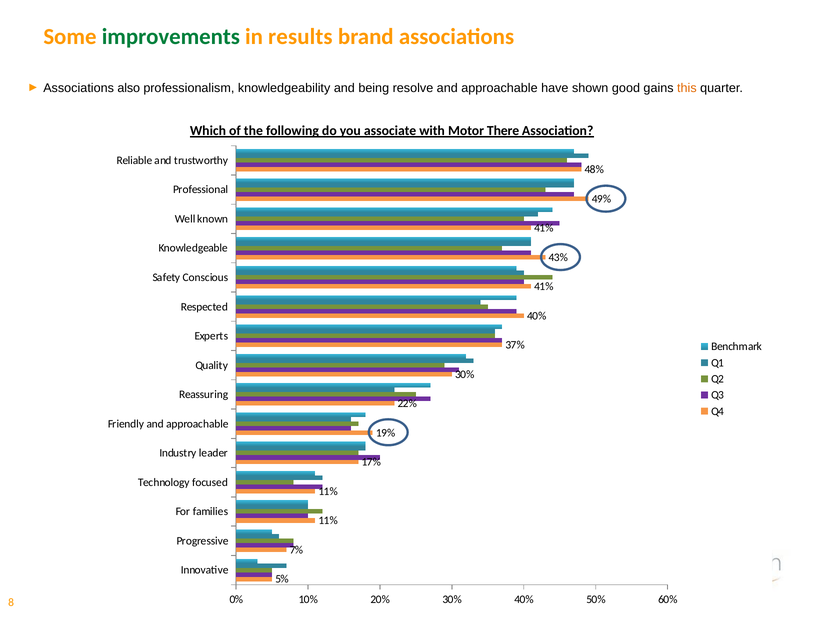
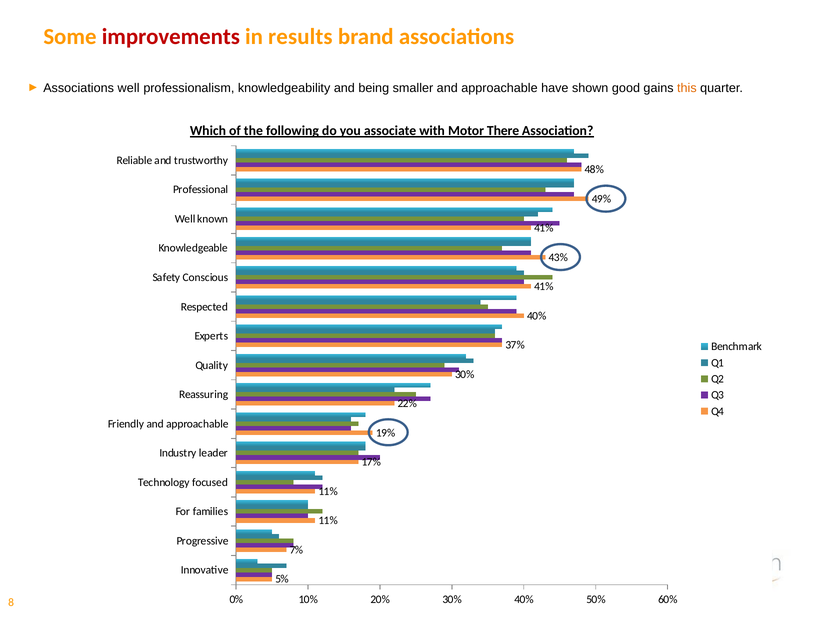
improvements colour: green -> red (171, 36)
Associations also: also -> well (129, 88)
resolve: resolve -> smaller (413, 88)
